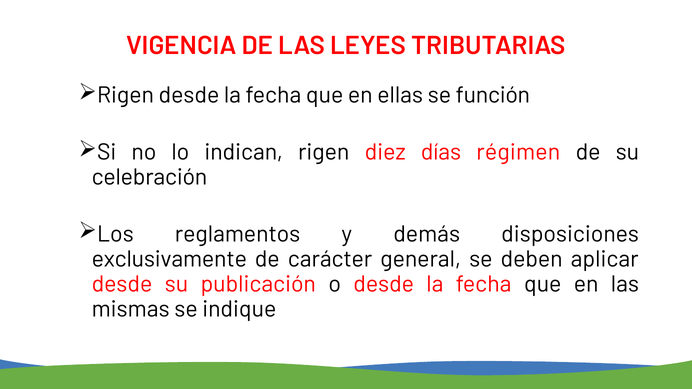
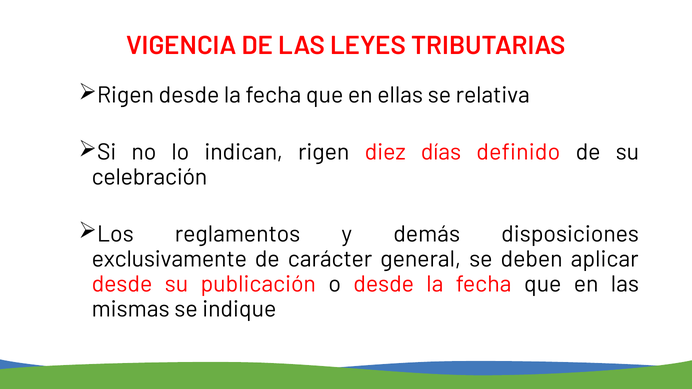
función: función -> relativa (493, 95)
régimen: régimen -> definido (518, 152)
